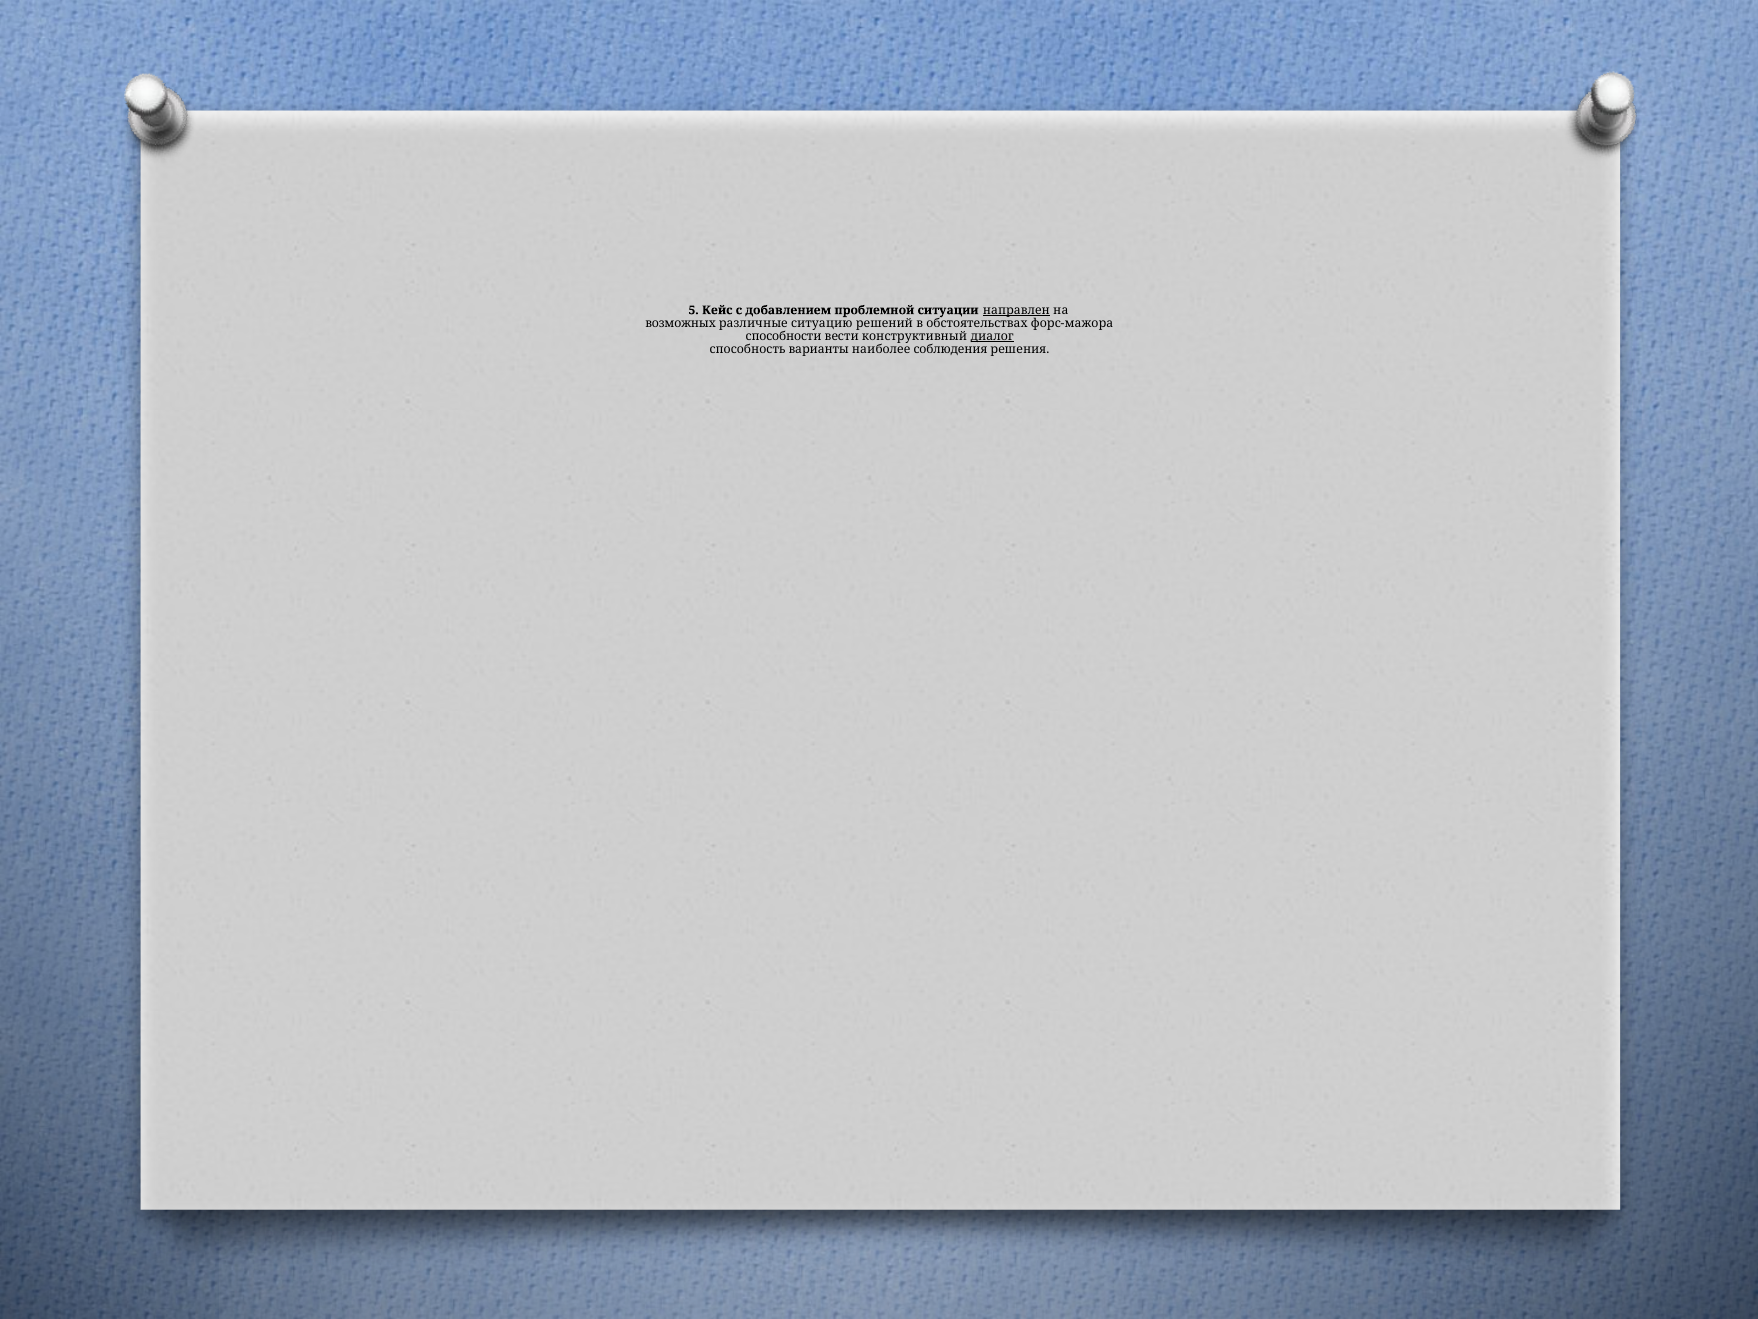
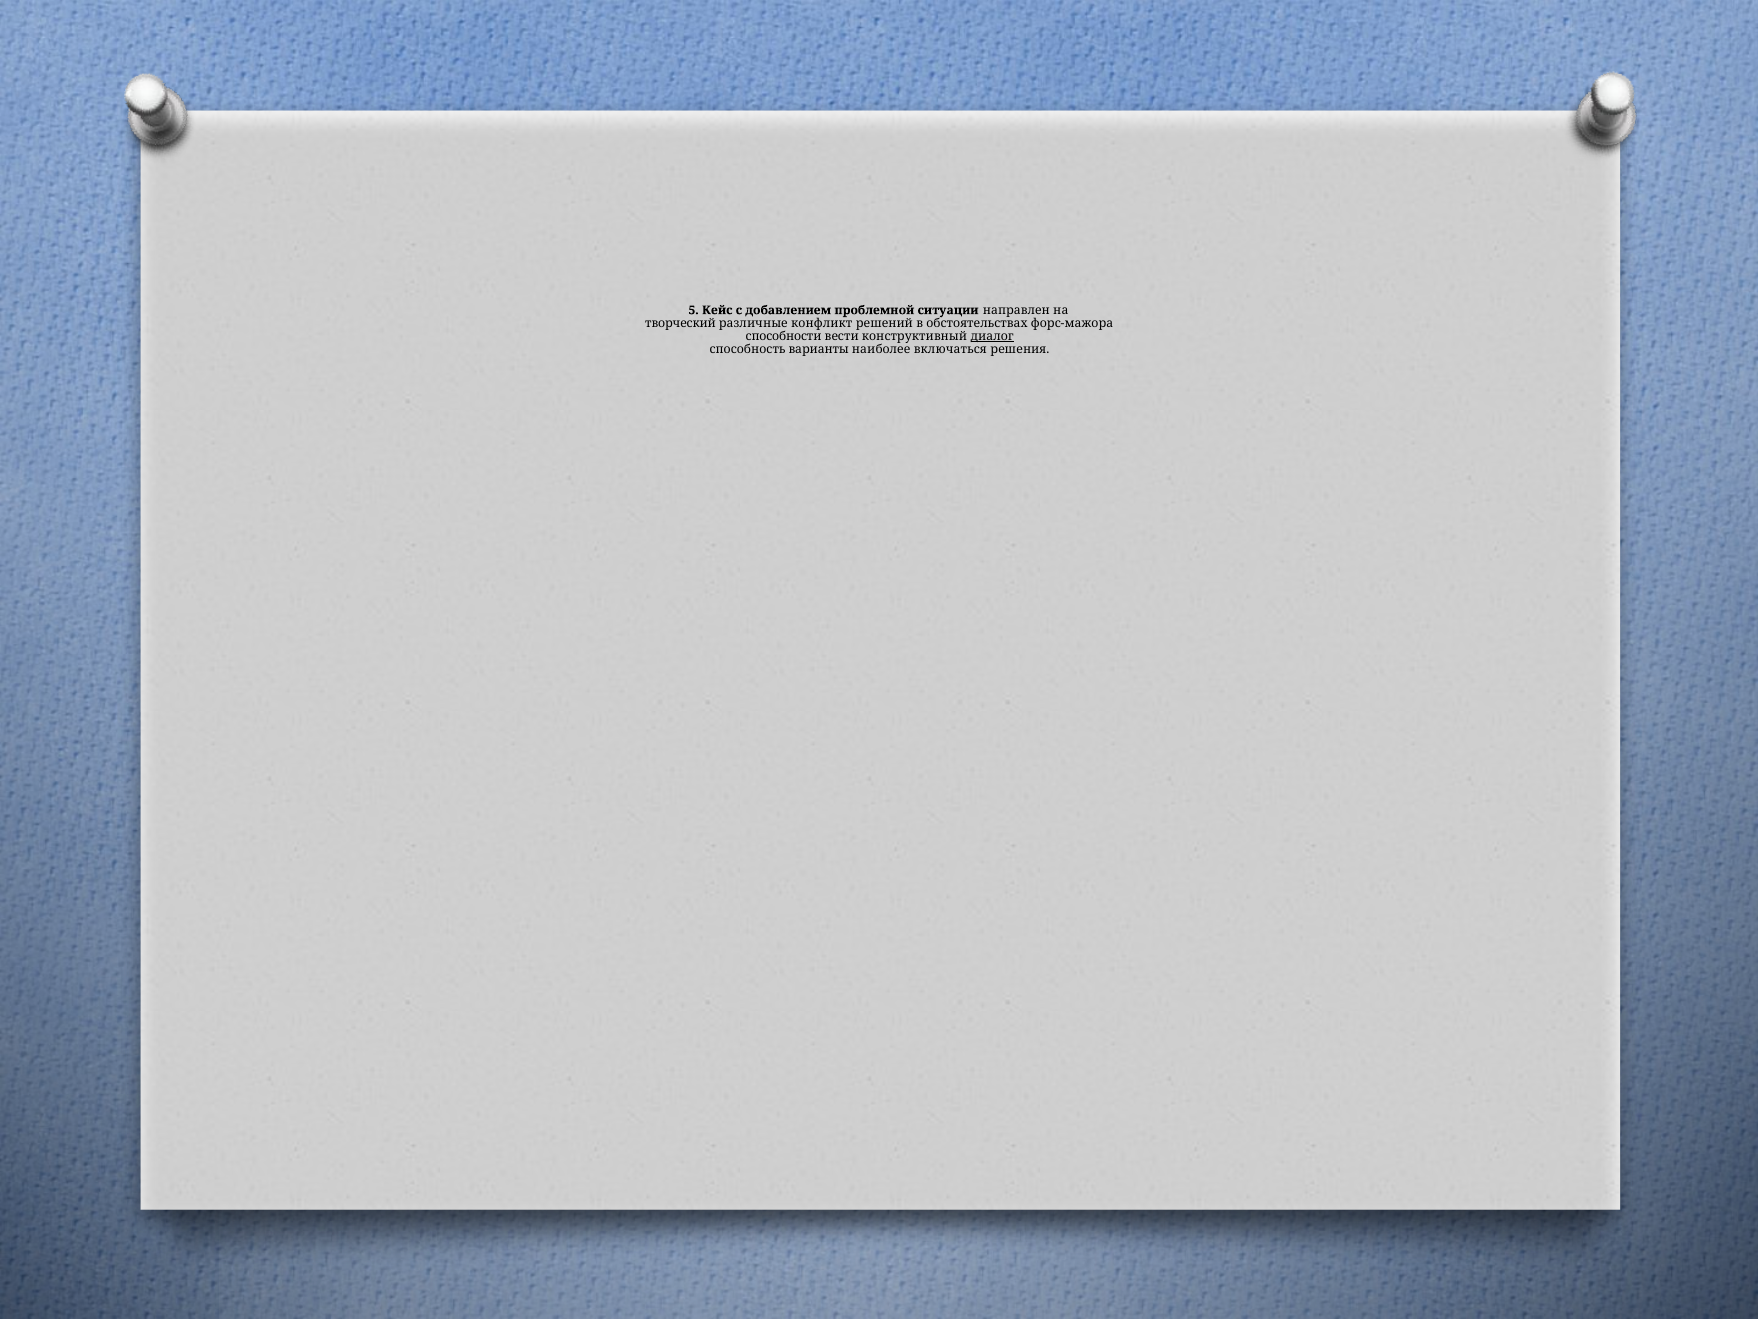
направлен underline: present -> none (1016, 310)
возможных: возможных -> творческий (681, 323)
ситуацию: ситуацию -> конфликт (822, 323)
соблюдения: соблюдения -> включаться (950, 350)
